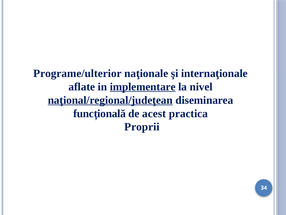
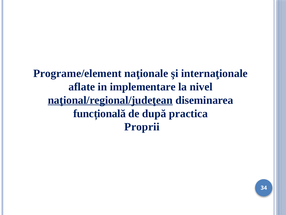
Programe/ulterior: Programe/ulterior -> Programe/element (77, 73)
implementare underline: present -> none (143, 87)
acest: acest -> după (154, 113)
